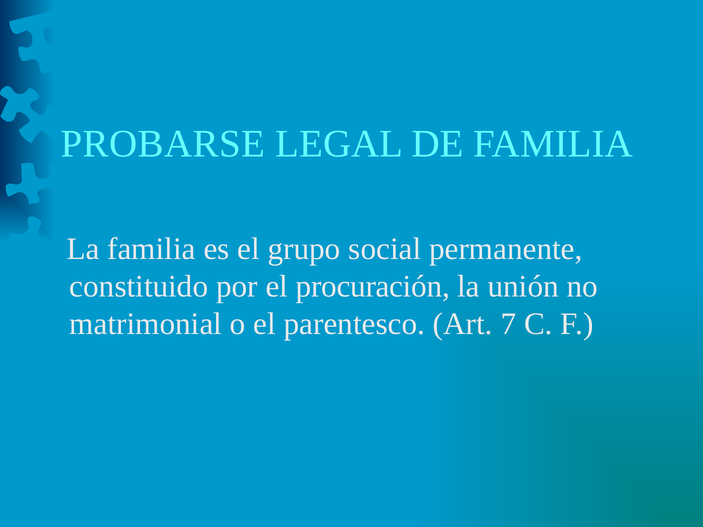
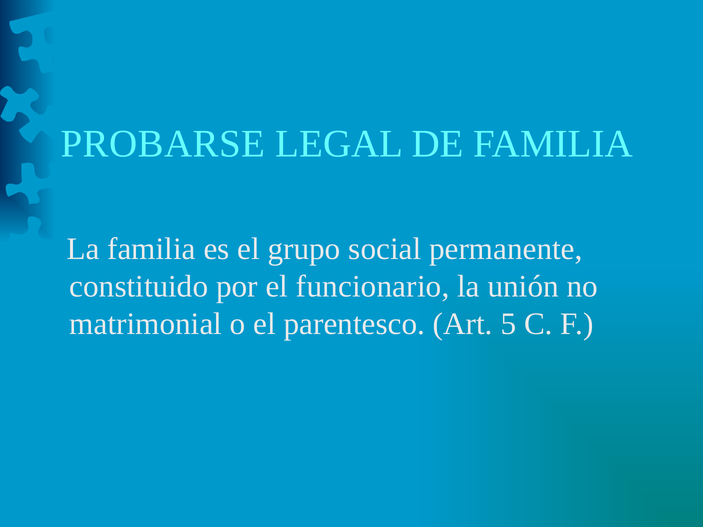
procuración: procuración -> funcionario (373, 287)
7: 7 -> 5 (508, 324)
